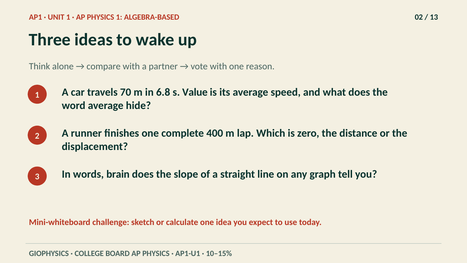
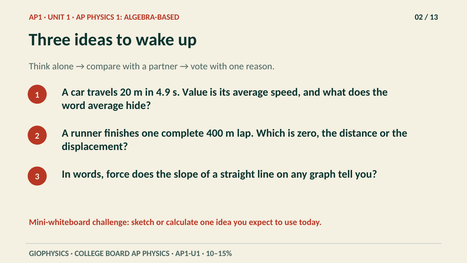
70: 70 -> 20 (126, 92)
6.8: 6.8 -> 4.9 (163, 92)
brain: brain -> force (118, 174)
